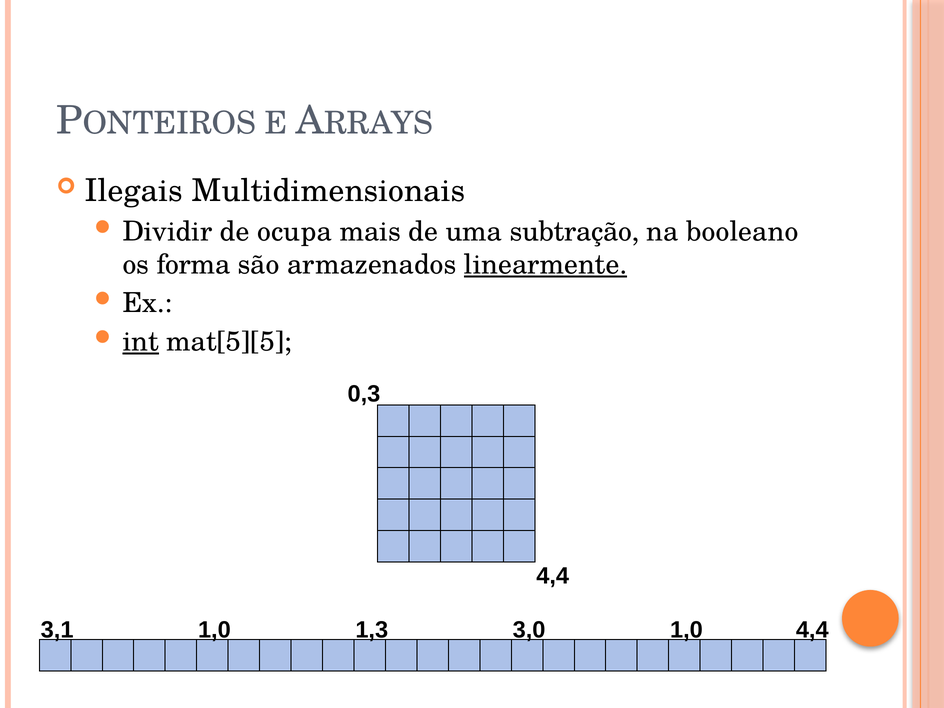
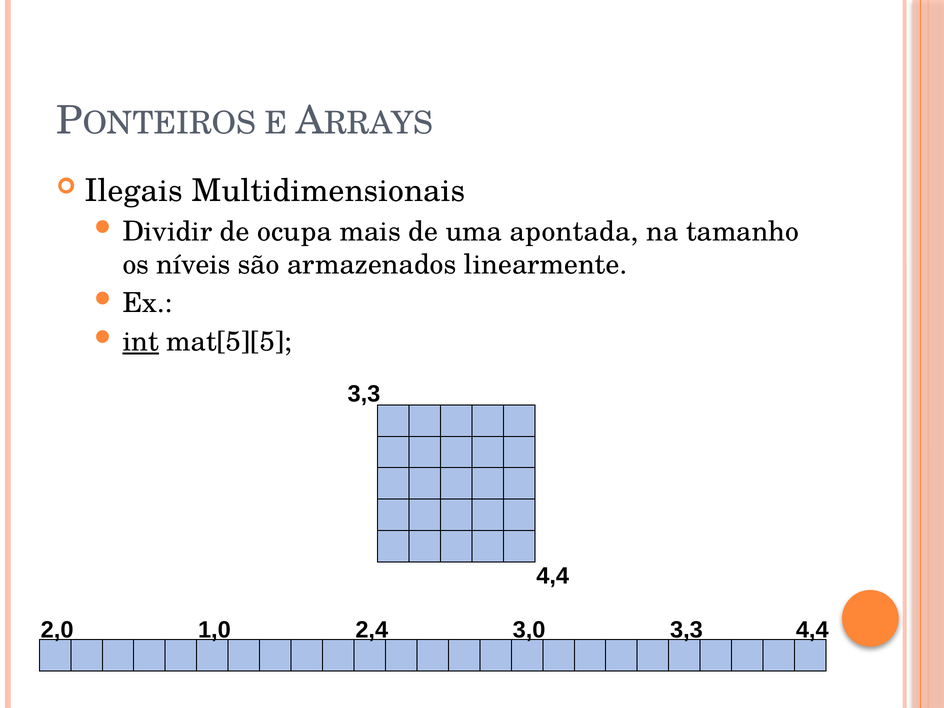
subtração: subtração -> apontada (574, 232)
booleano: booleano -> tamanho (743, 232)
forma: forma -> níveis (194, 265)
linearmente underline: present -> none (546, 265)
0,3: 0,3 -> 3,3 (364, 394)
3,1: 3,1 -> 2,0 (57, 630)
1,3: 1,3 -> 2,4 (372, 630)
3,0 1,0: 1,0 -> 3,3 (686, 630)
